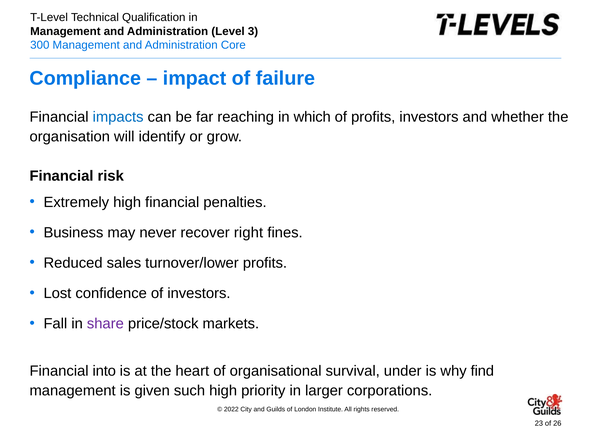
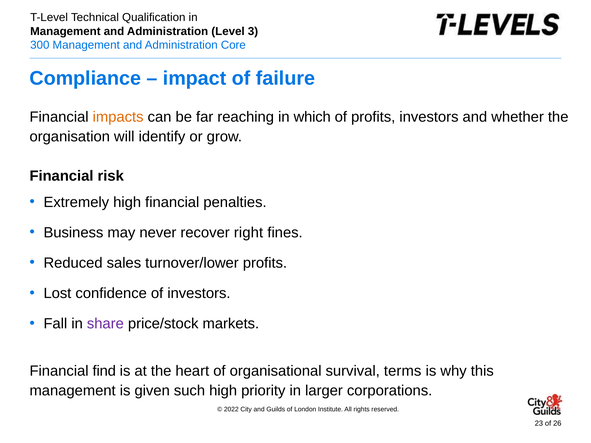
impacts colour: blue -> orange (118, 117)
into: into -> find (104, 371)
under: under -> terms (403, 371)
find: find -> this (482, 371)
